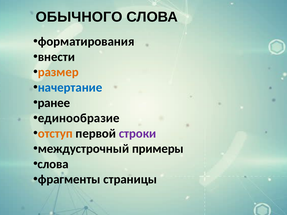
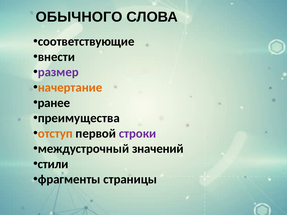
форматирования: форматирования -> соответствующие (86, 42)
размер colour: orange -> purple (58, 72)
начертание colour: blue -> orange (70, 88)
единообразие: единообразие -> преимущества (79, 118)
примеры: примеры -> значений (158, 149)
слова: слова -> стили (53, 164)
